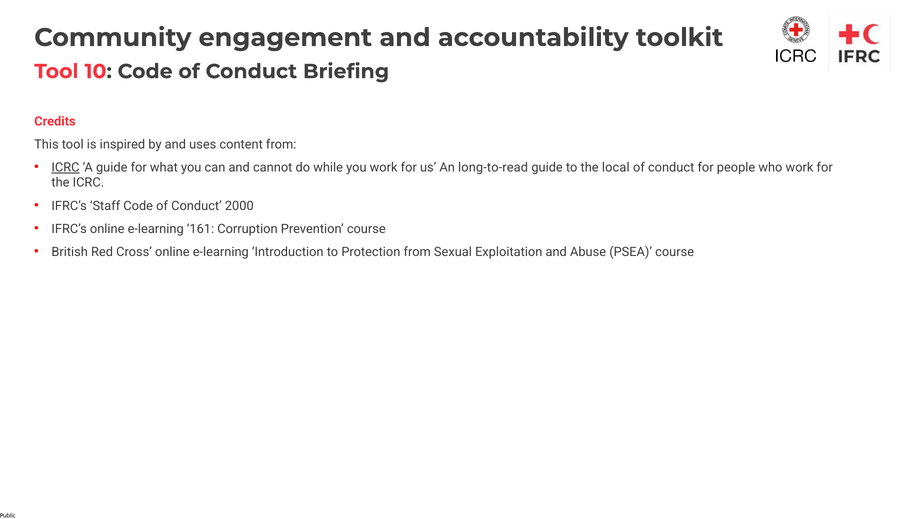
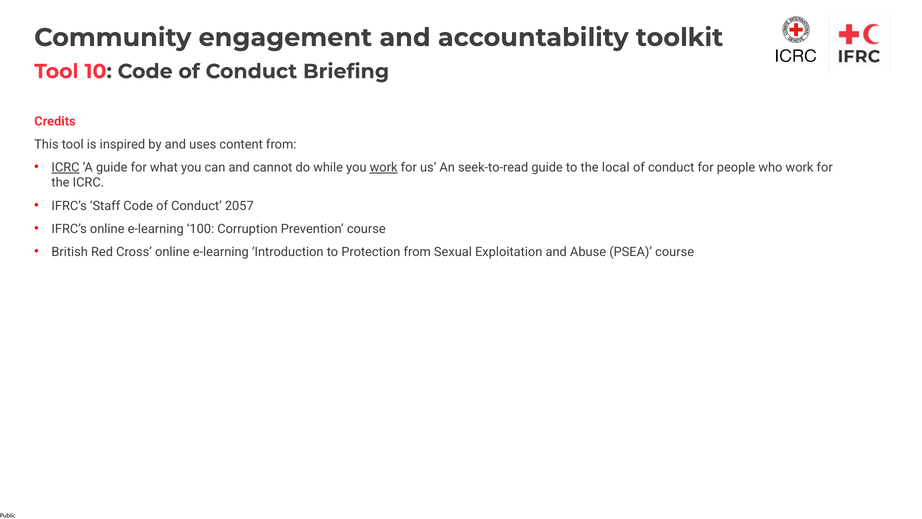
work underline: none -> present (384, 167)
long-to-read: long-to-read -> seek-to-read (493, 167)
2000: 2000 -> 2057 (239, 206)
161: 161 -> 100 (200, 229)
